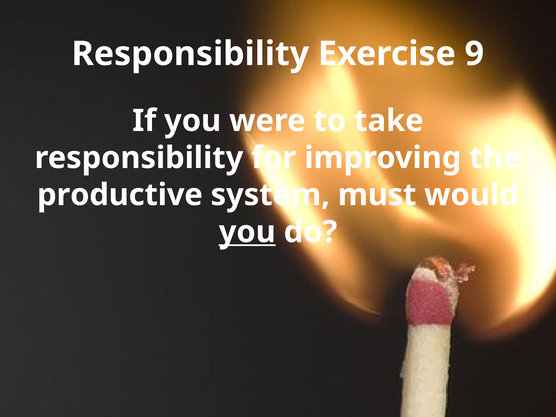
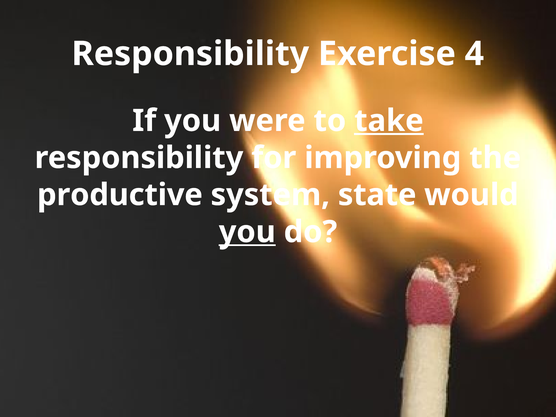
9: 9 -> 4 (474, 54)
take underline: none -> present (389, 121)
must: must -> state (377, 195)
